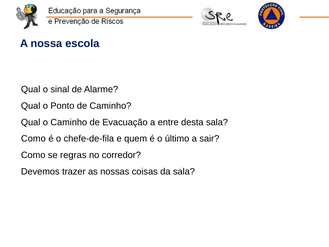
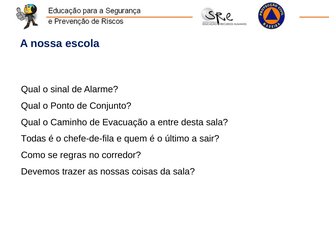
de Caminho: Caminho -> Conjunto (110, 106)
Como: Como -> Todas (33, 139)
